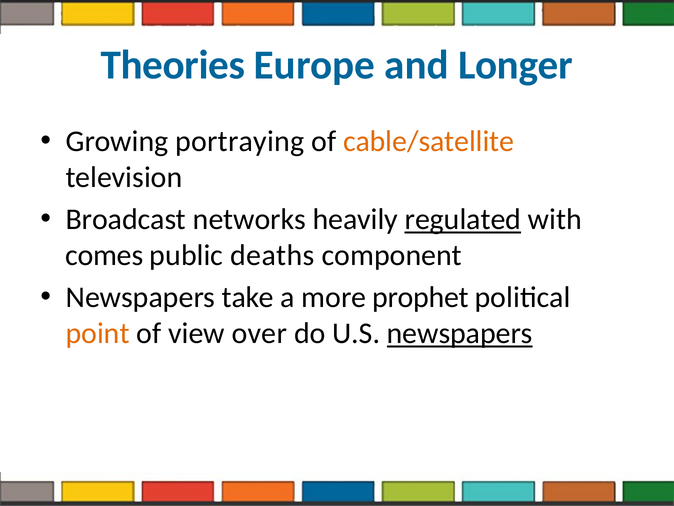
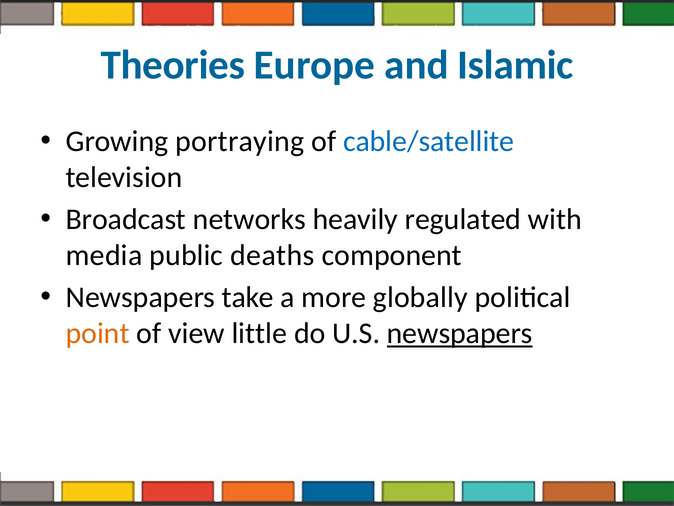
Longer: Longer -> Islamic (515, 65)
cable/satellite colour: orange -> blue (429, 141)
regulated underline: present -> none (463, 219)
comes: comes -> media (104, 255)
prophet: prophet -> globally (420, 297)
over: over -> little (259, 333)
